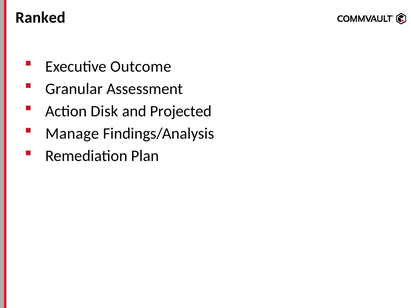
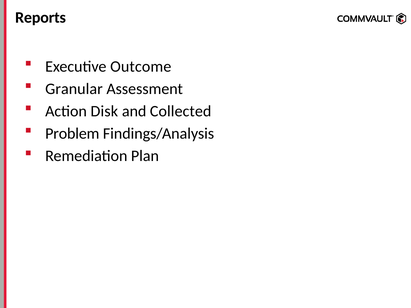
Ranked: Ranked -> Reports (41, 18)
Projected: Projected -> Collected (181, 111)
Manage: Manage -> Problem (72, 134)
